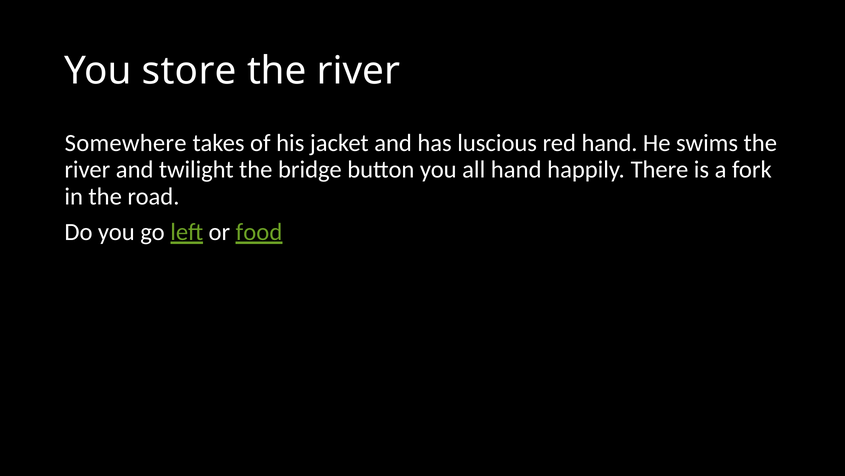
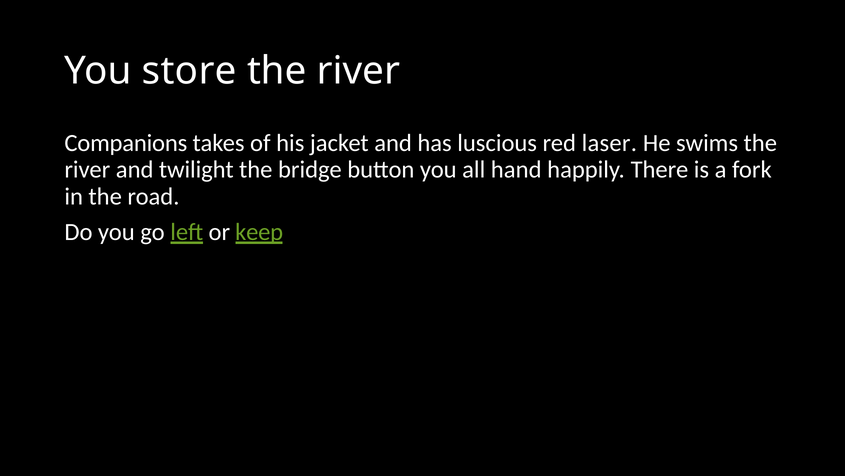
Somewhere: Somewhere -> Companions (126, 143)
red hand: hand -> laser (609, 143)
food: food -> keep (259, 232)
